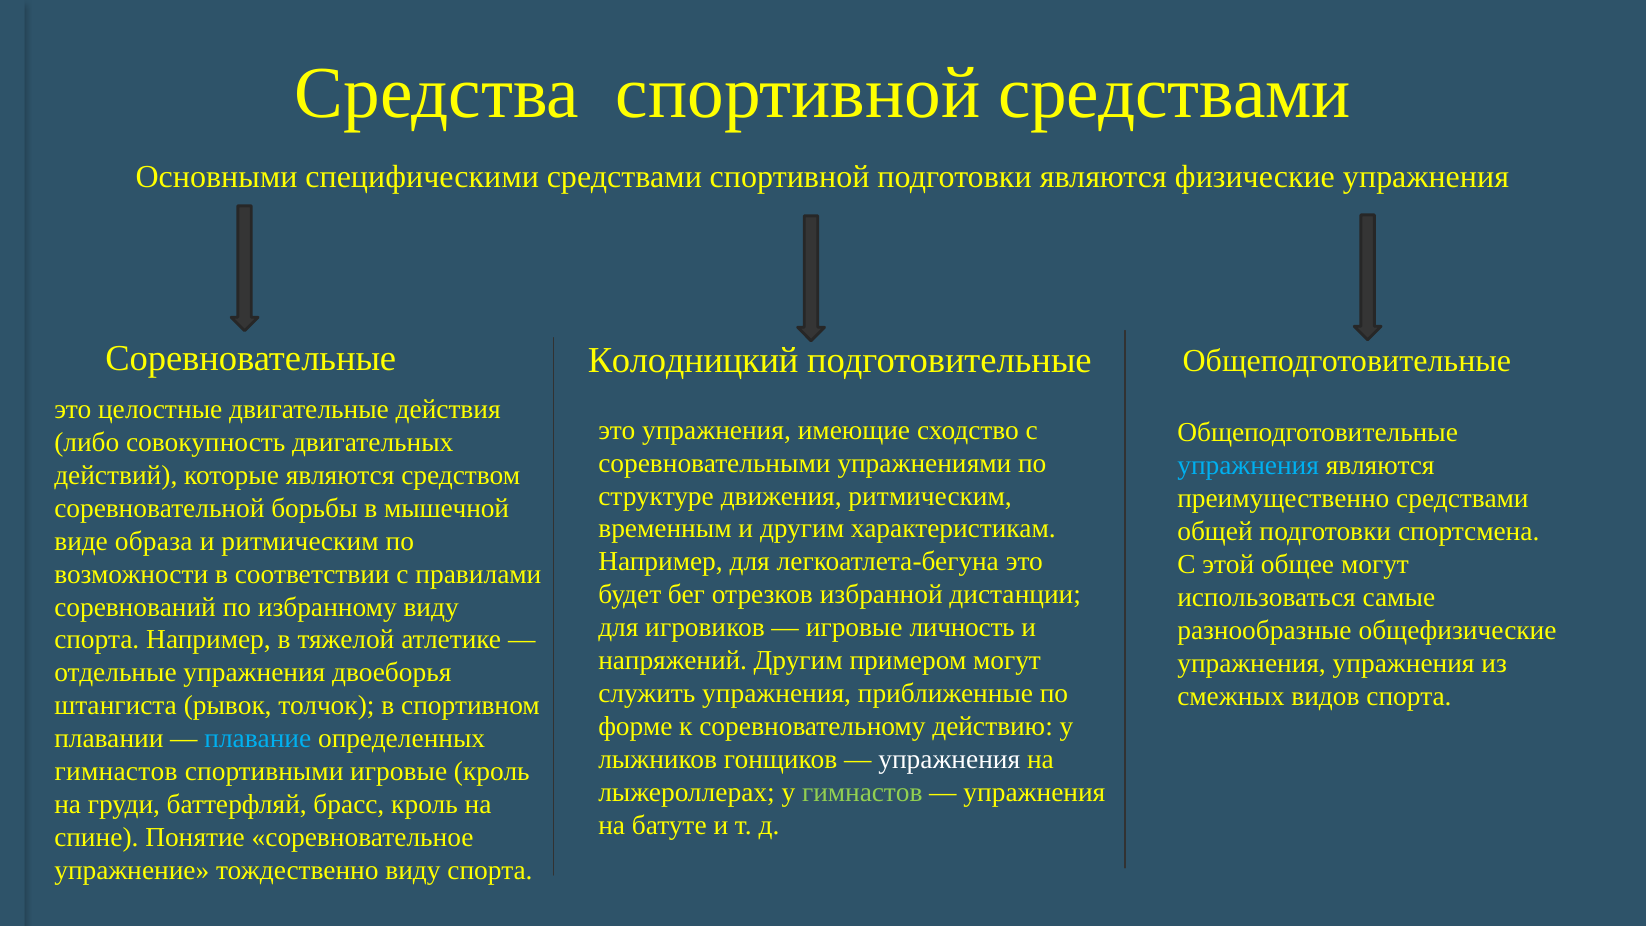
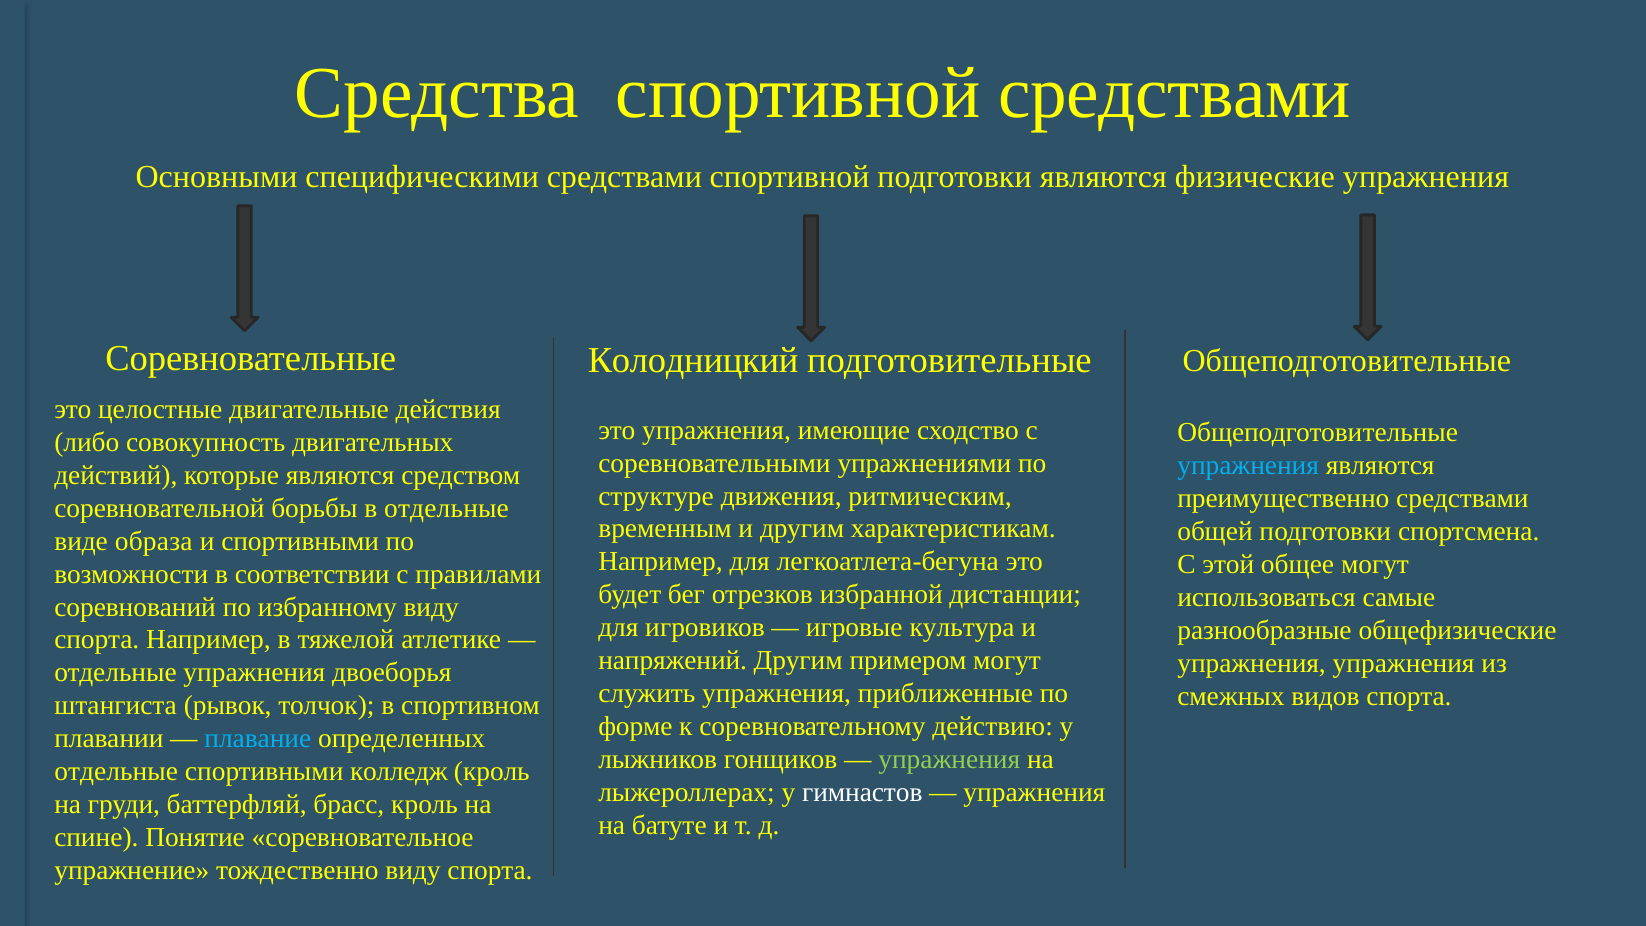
в мышечной: мышечной -> отдельные (446, 508)
и ритмическим: ритмическим -> спортивными (300, 541)
личность: личность -> культура (962, 628)
упражнения colour: white -> light green (949, 759)
гимнастов: гимнастов -> отдельные (116, 772)
спортивными игровые: игровые -> колледж (399, 772)
гимнастов colour: light green -> white (862, 792)
